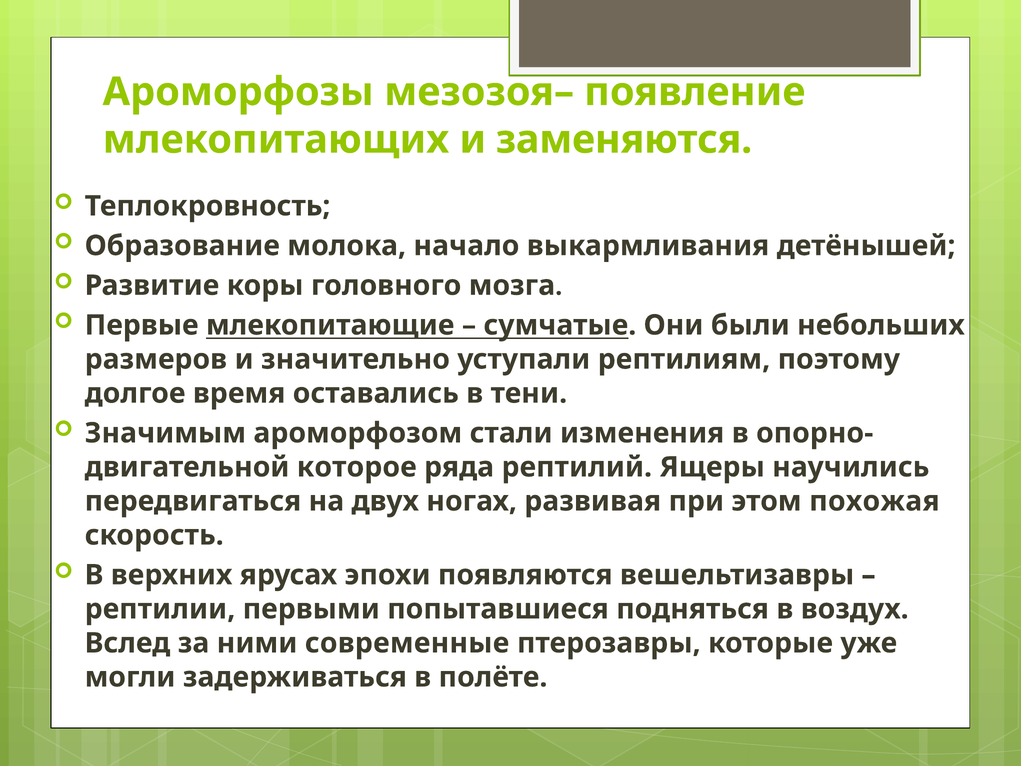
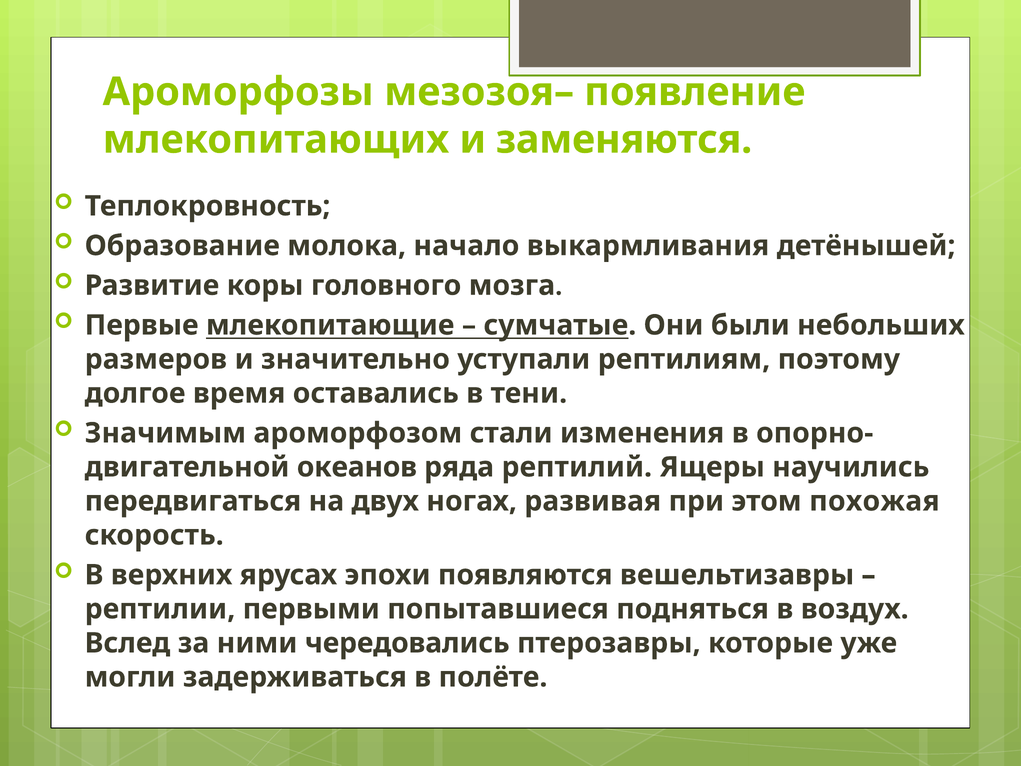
которое: которое -> океанов (357, 467)
современные: современные -> чередовались (407, 643)
